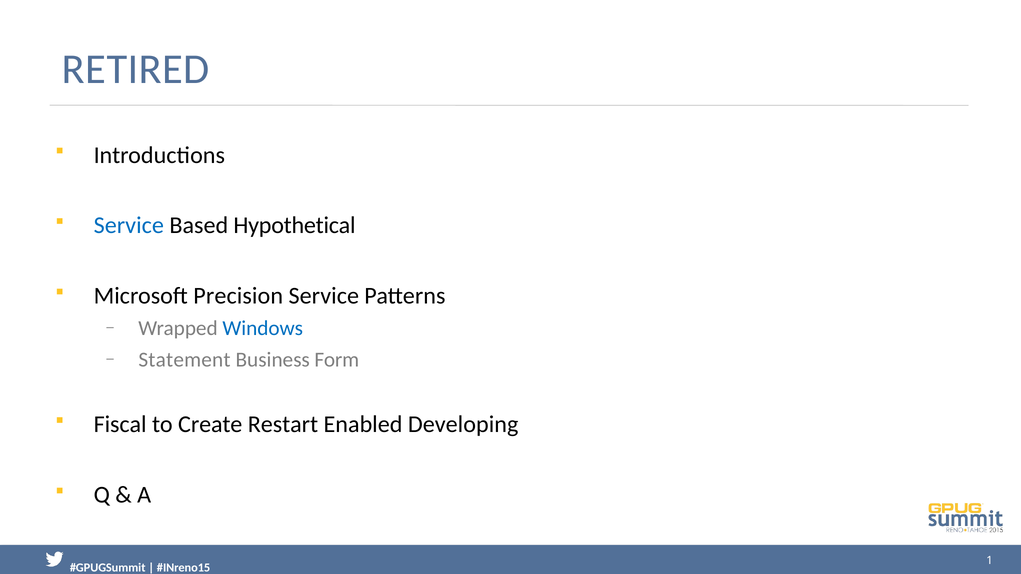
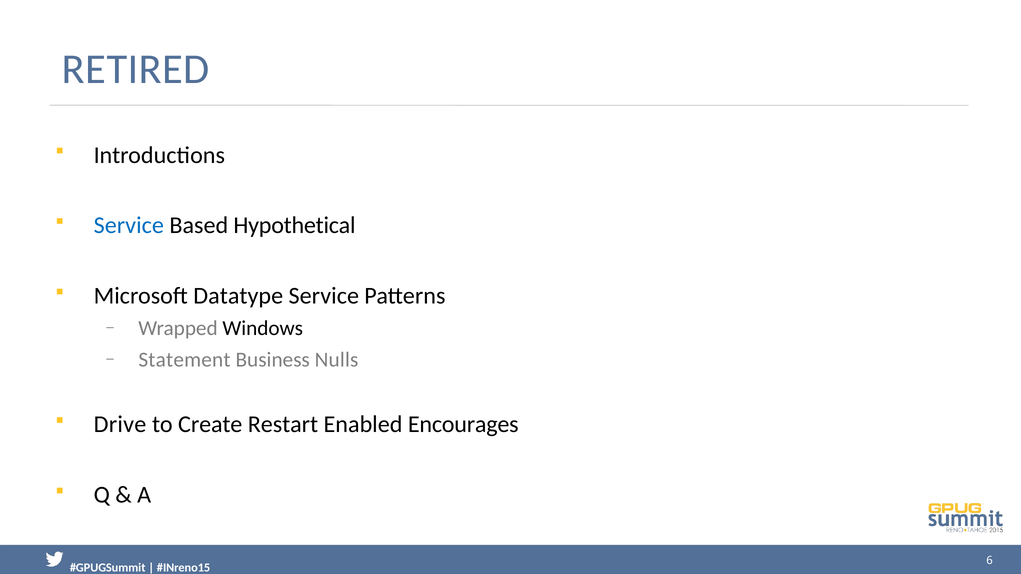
Precision: Precision -> Datatype (238, 296)
Windows colour: blue -> black (263, 329)
Form: Form -> Nulls (337, 360)
Fiscal: Fiscal -> Drive (120, 425)
Developing: Developing -> Encourages (463, 425)
1: 1 -> 6 (990, 561)
